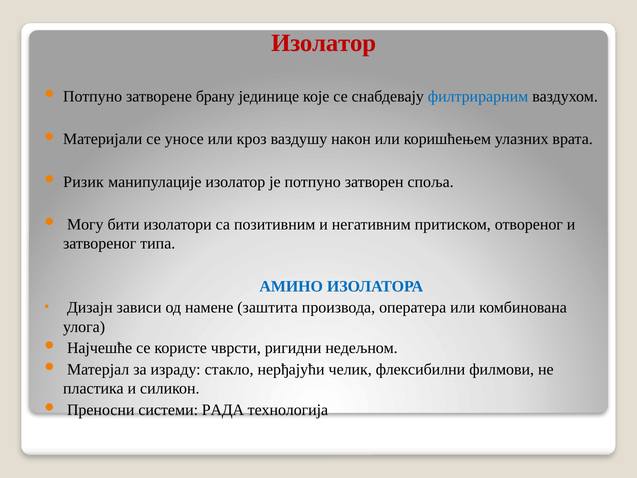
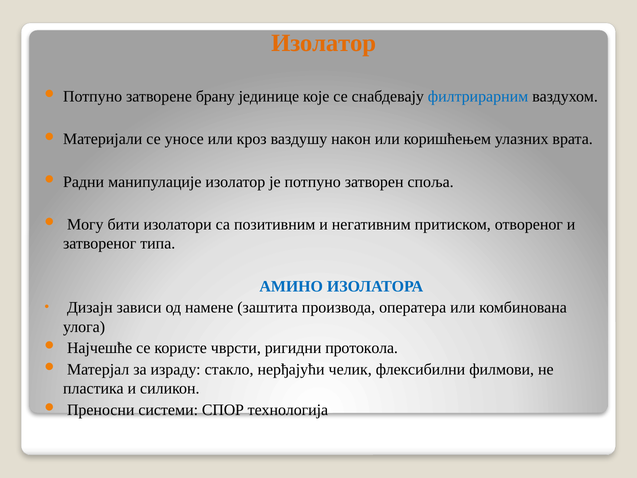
Изолатор colour: red -> orange (324, 43)
Ризик: Ризик -> Радни (84, 182)
недељном: недељном -> протокола (362, 348)
РАДА: РАДА -> СПОР (223, 410)
